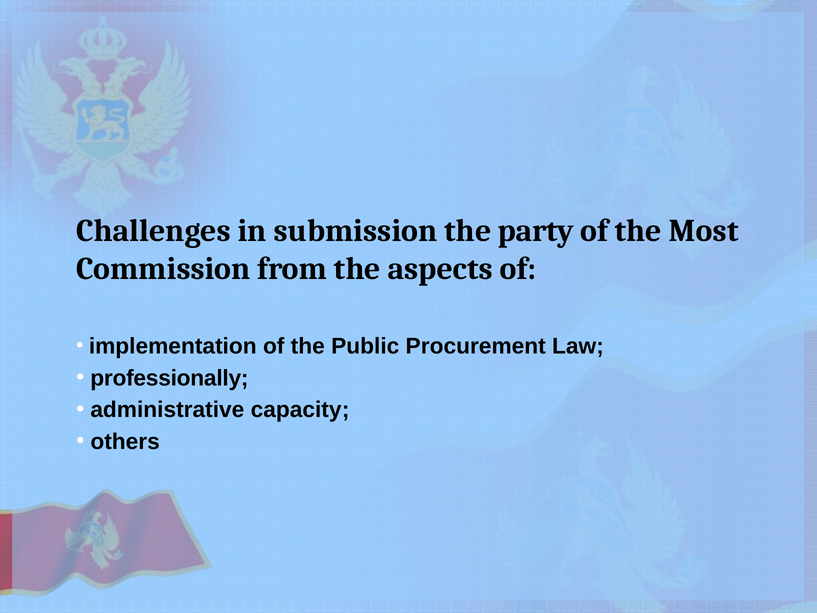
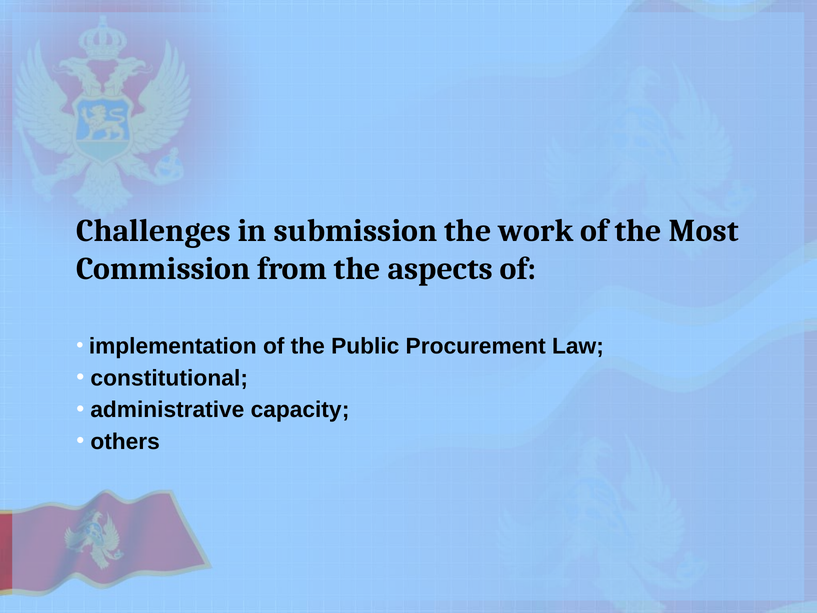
party: party -> work (536, 231)
professionally: professionally -> constitutional (169, 378)
